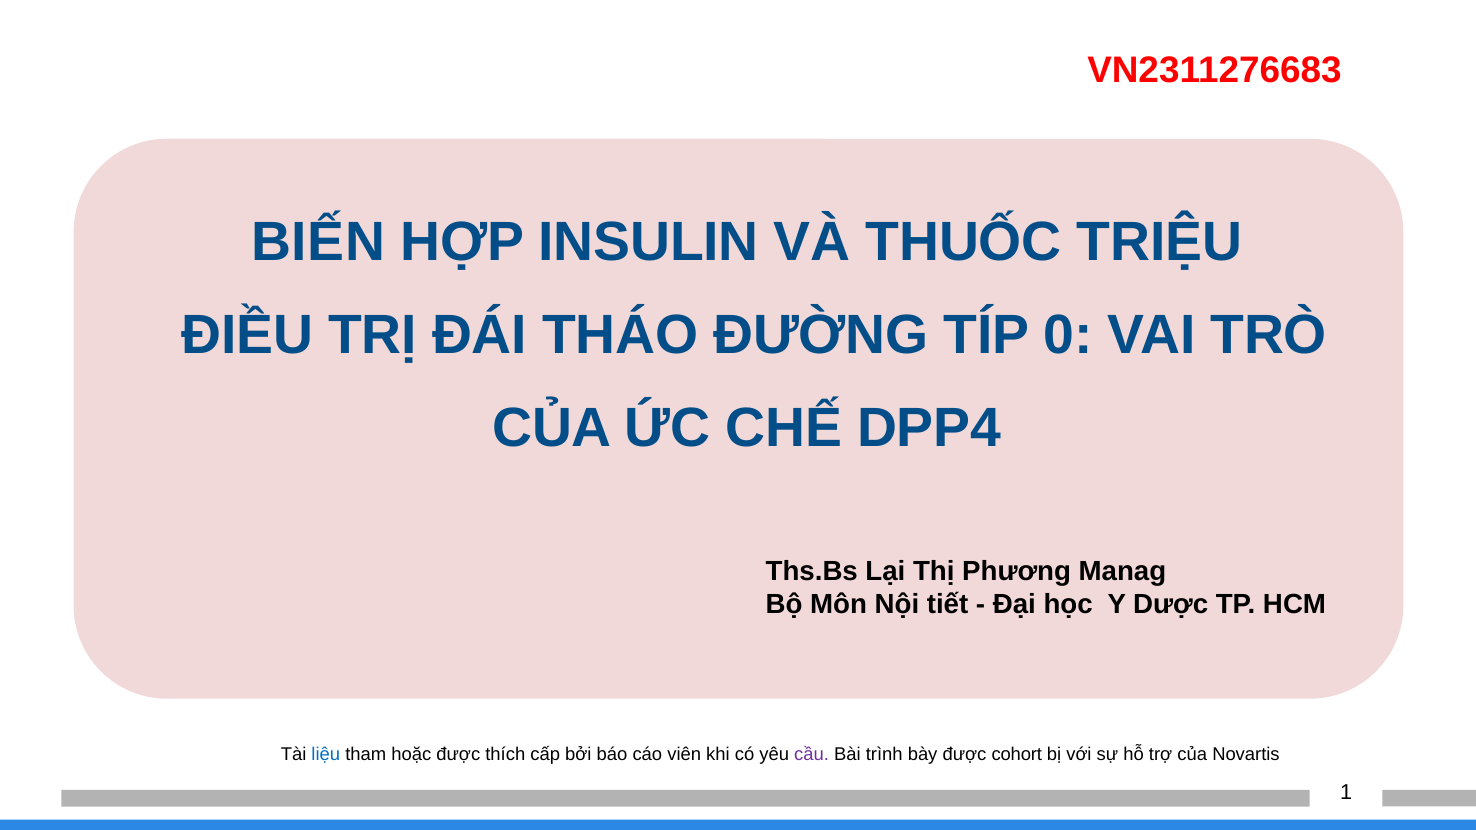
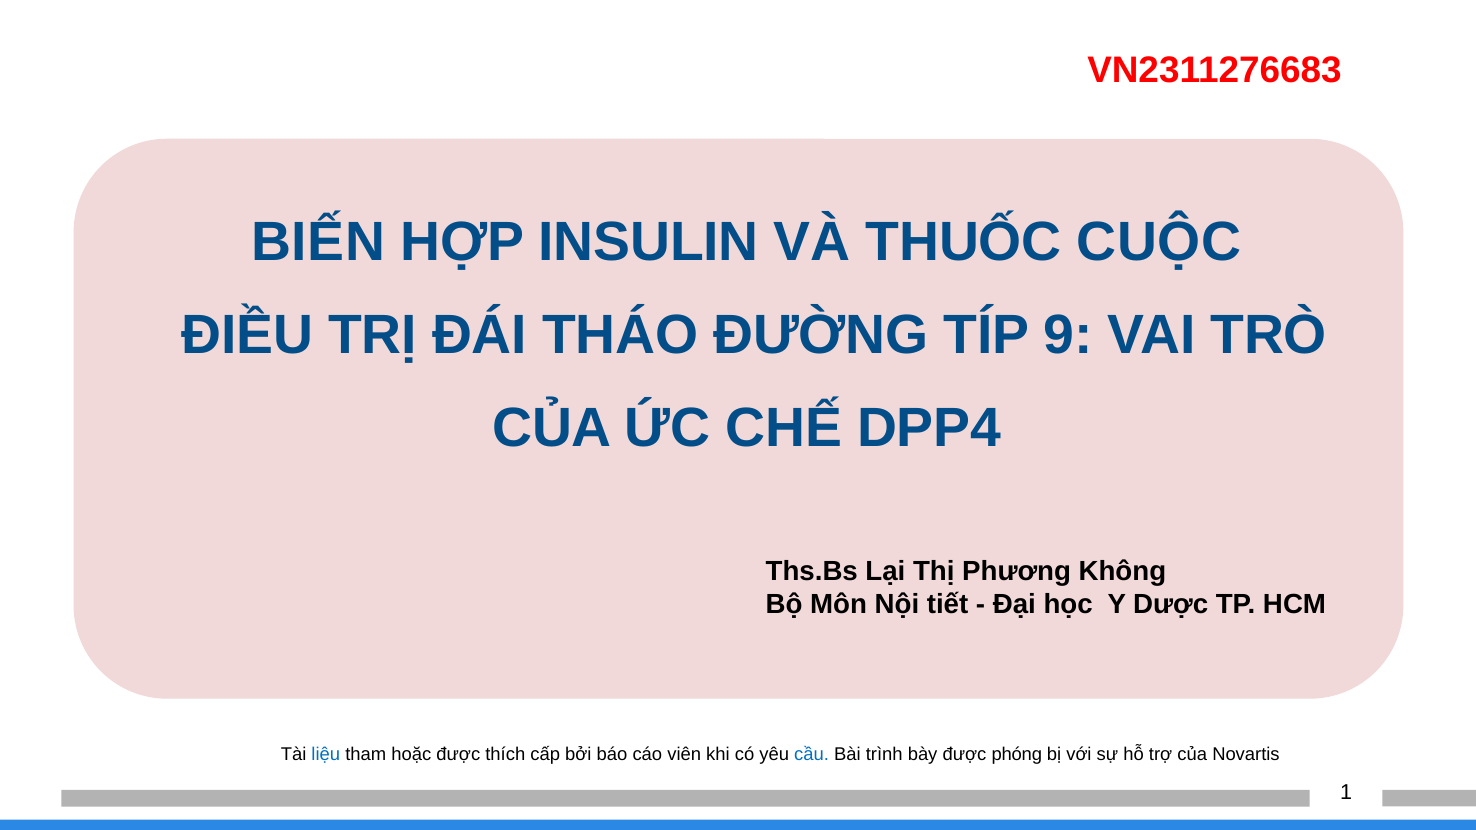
TRIỆU: TRIỆU -> CUỘC (1159, 242)
0: 0 -> 9 (1068, 335)
Manag: Manag -> Không (1122, 571)
cầu colour: purple -> blue (812, 754)
cohort: cohort -> phóng (1017, 754)
